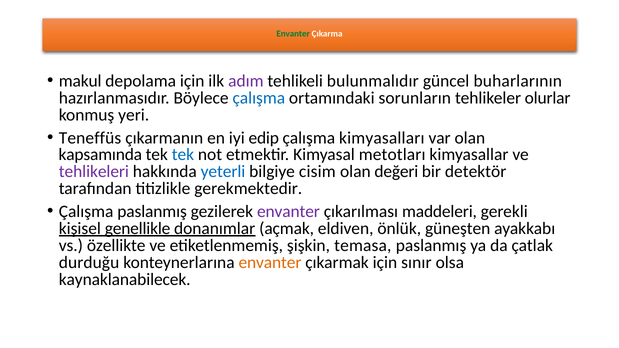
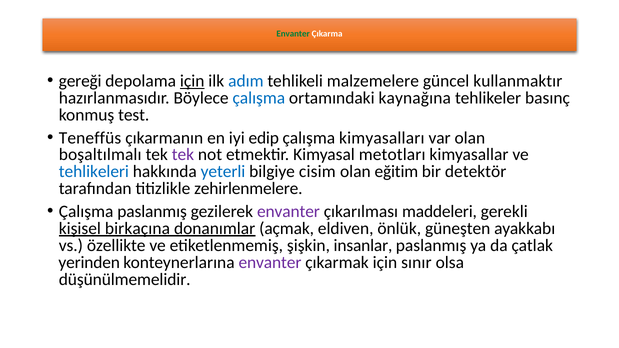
makul: makul -> gereği (80, 81)
için underline: none -> present (192, 81)
adım colour: purple -> blue (246, 81)
bulunmalıdır: bulunmalıdır -> malzemelere (373, 81)
buharlarının: buharlarının -> kullanmaktır (518, 81)
sorunların: sorunların -> kaynağına (415, 98)
olurlar: olurlar -> basınç (548, 98)
yeri: yeri -> test (134, 115)
kapsamında: kapsamında -> boşaltılmalı (100, 155)
tek colour: blue -> purple (183, 155)
tehlikeleri colour: purple -> blue (94, 172)
değeri: değeri -> eğitim (396, 172)
gerekmektedir: gerekmektedir -> zehirlenmelere (248, 189)
genellikle: genellikle -> birkaçına (137, 229)
temasa: temasa -> insanlar (363, 246)
durduğu: durduğu -> yerinden (89, 262)
envanter colour: orange -> purple (270, 262)
kaynaklanabilecek: kaynaklanabilecek -> düşünülmemelidir (125, 279)
